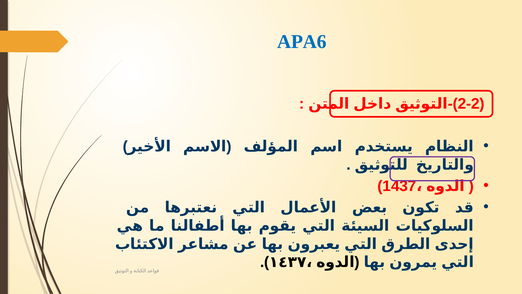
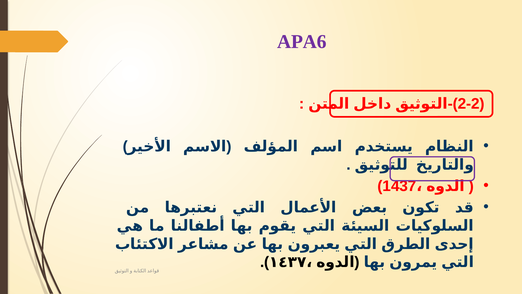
APA6 colour: blue -> purple (302, 42)
